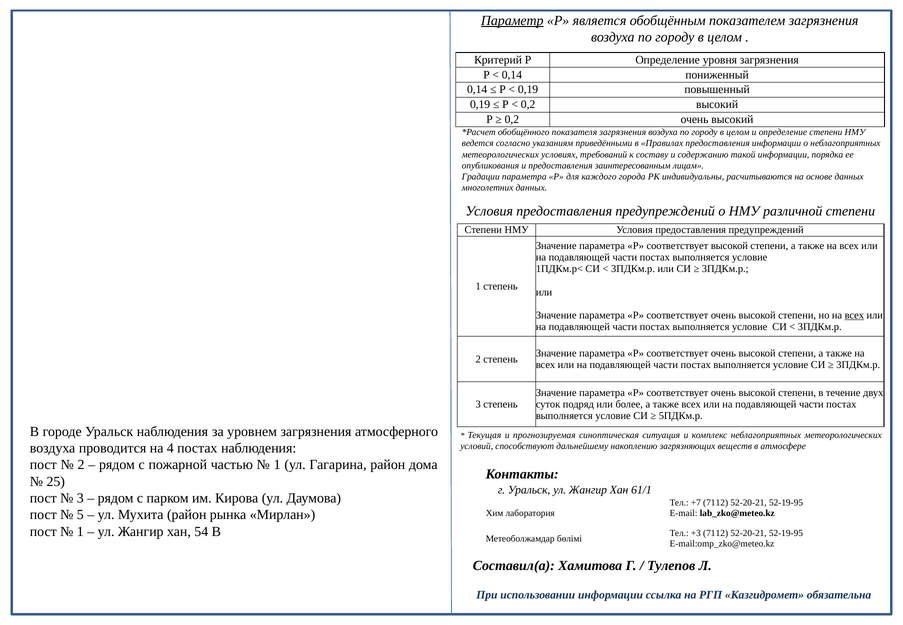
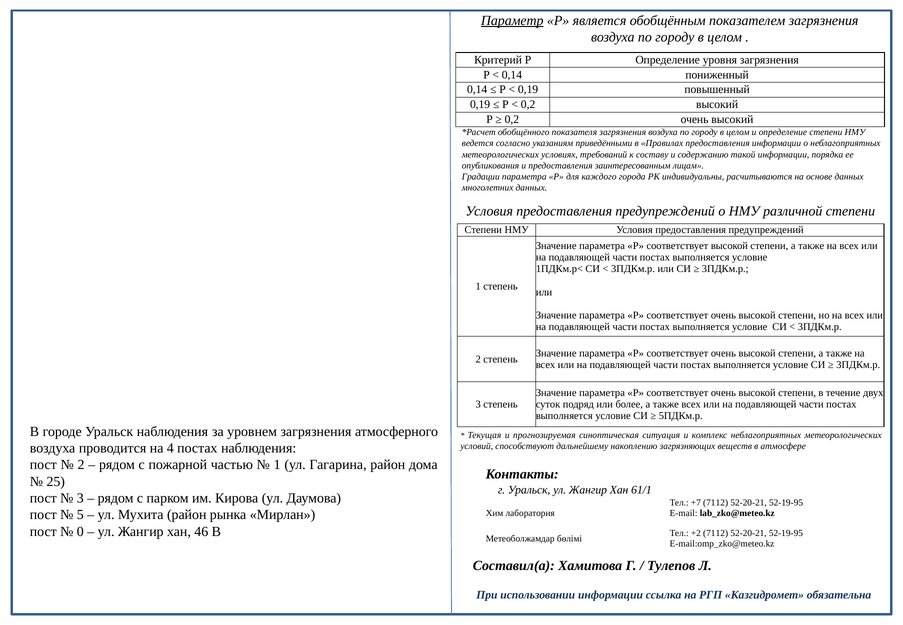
всех underline: present -> none (854, 315)
1: 1 -> 0 (80, 532)
54: 54 -> 46 (201, 532)
+3: +3 -> +2 (696, 533)
